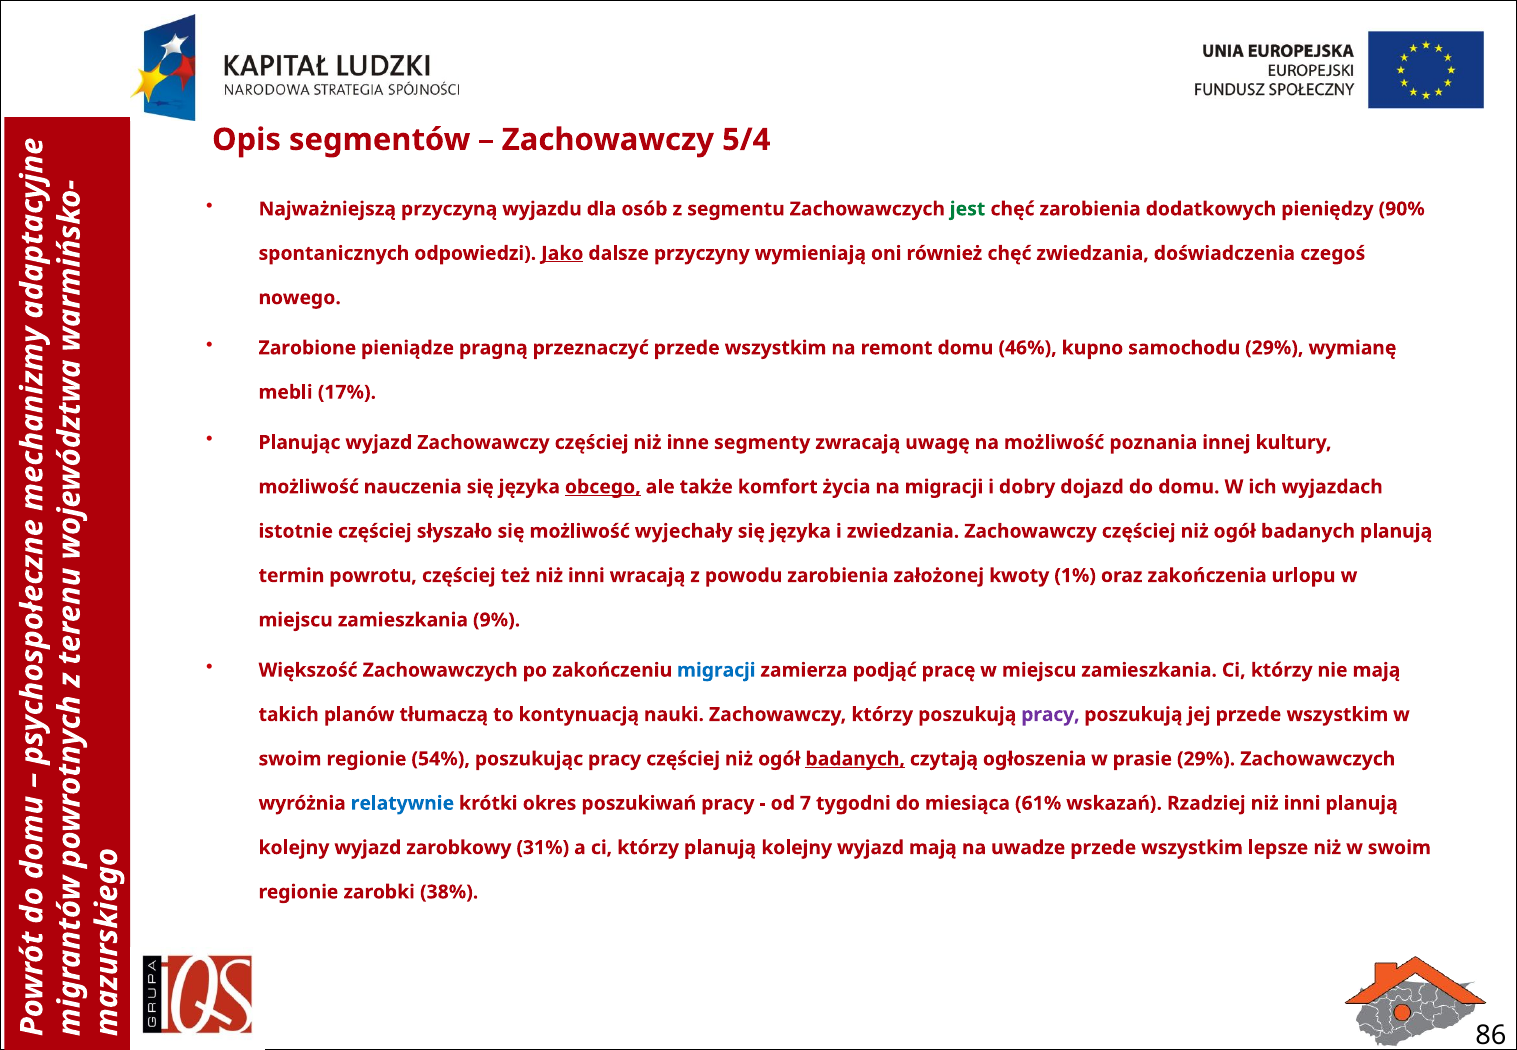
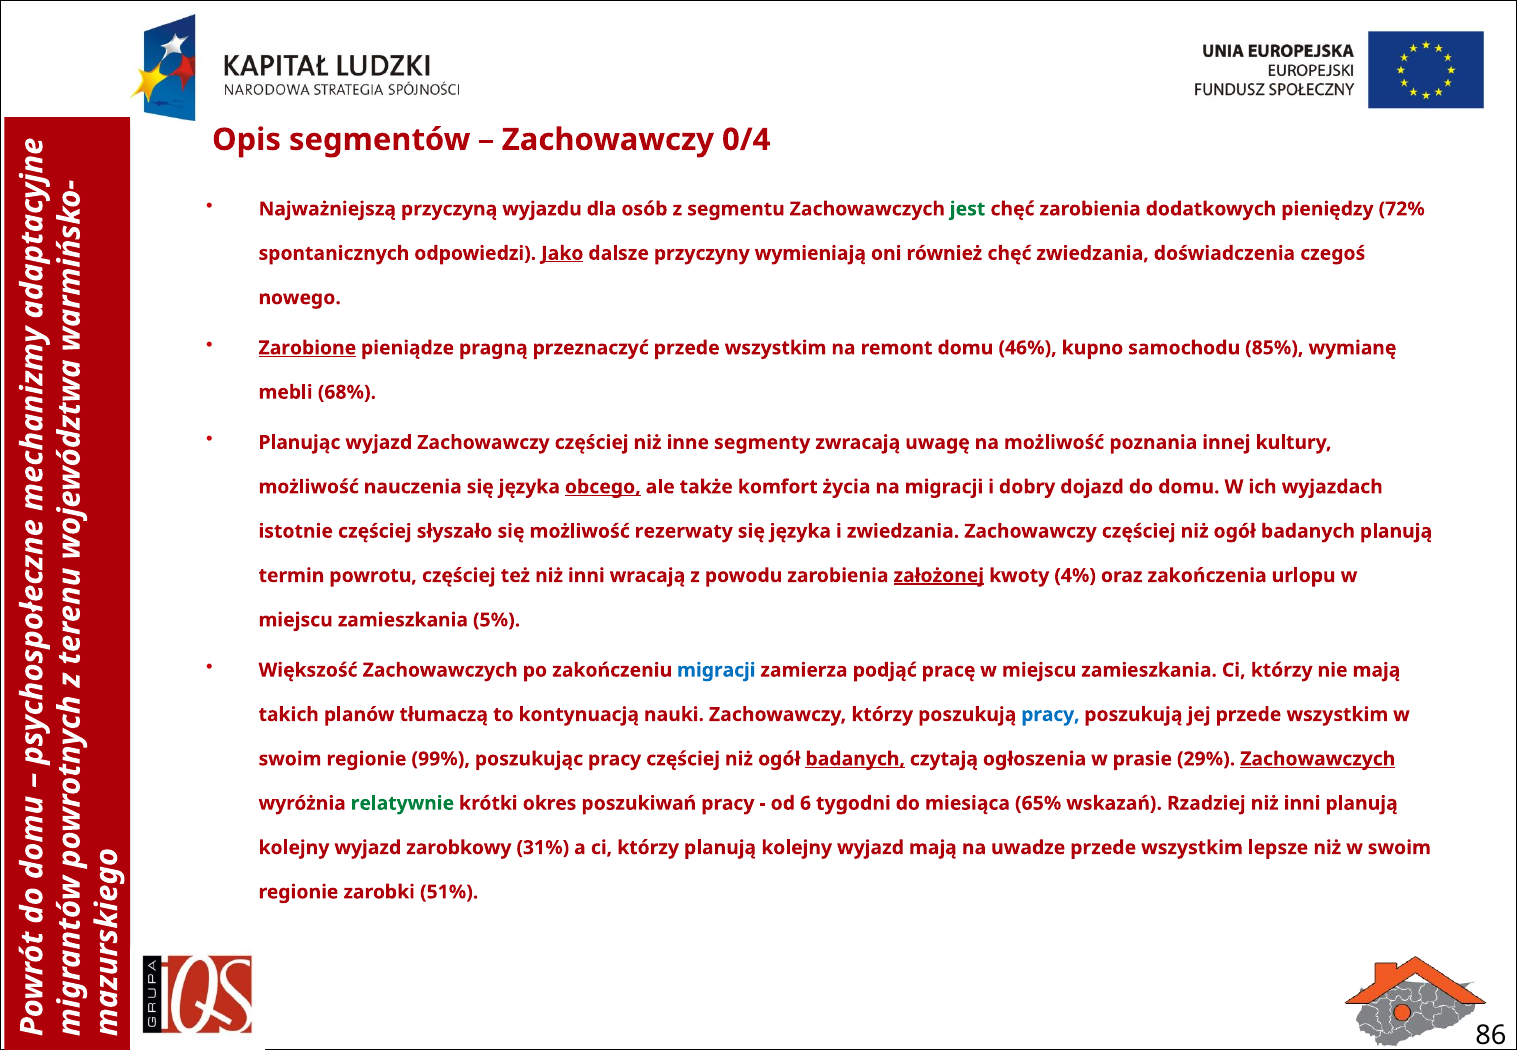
5/4: 5/4 -> 0/4 (746, 140)
90%: 90% -> 72% (1402, 209)
Zarobione underline: none -> present (307, 348)
samochodu 29%: 29% -> 85% (1274, 348)
17%: 17% -> 68% (347, 392)
wyjechały: wyjechały -> rezerwaty (684, 531)
założonej underline: none -> present (939, 576)
1%: 1% -> 4% (1075, 576)
9%: 9% -> 5% (497, 620)
pracy colour: purple -> blue (1050, 715)
54%: 54% -> 99% (441, 759)
Zachowawczych underline: none -> present (1318, 759)
relatywnie colour: blue -> green (402, 803)
7: 7 -> 6 (806, 803)
61%: 61% -> 65% (1038, 803)
38%: 38% -> 51% (449, 892)
